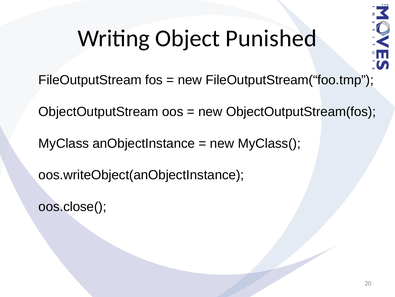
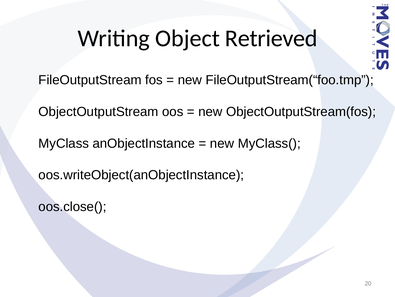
Punished: Punished -> Retrieved (271, 38)
